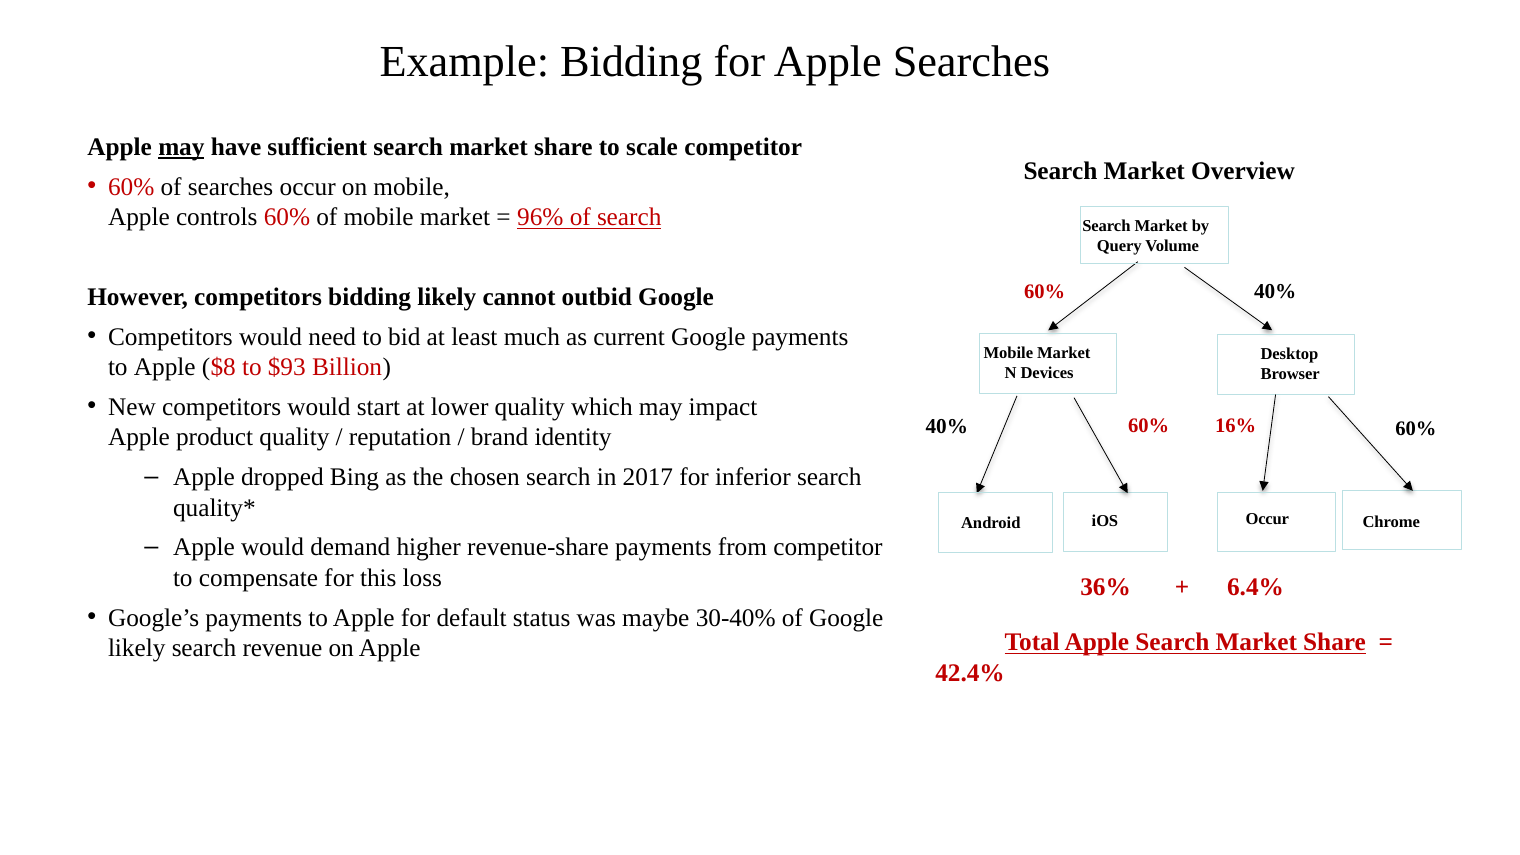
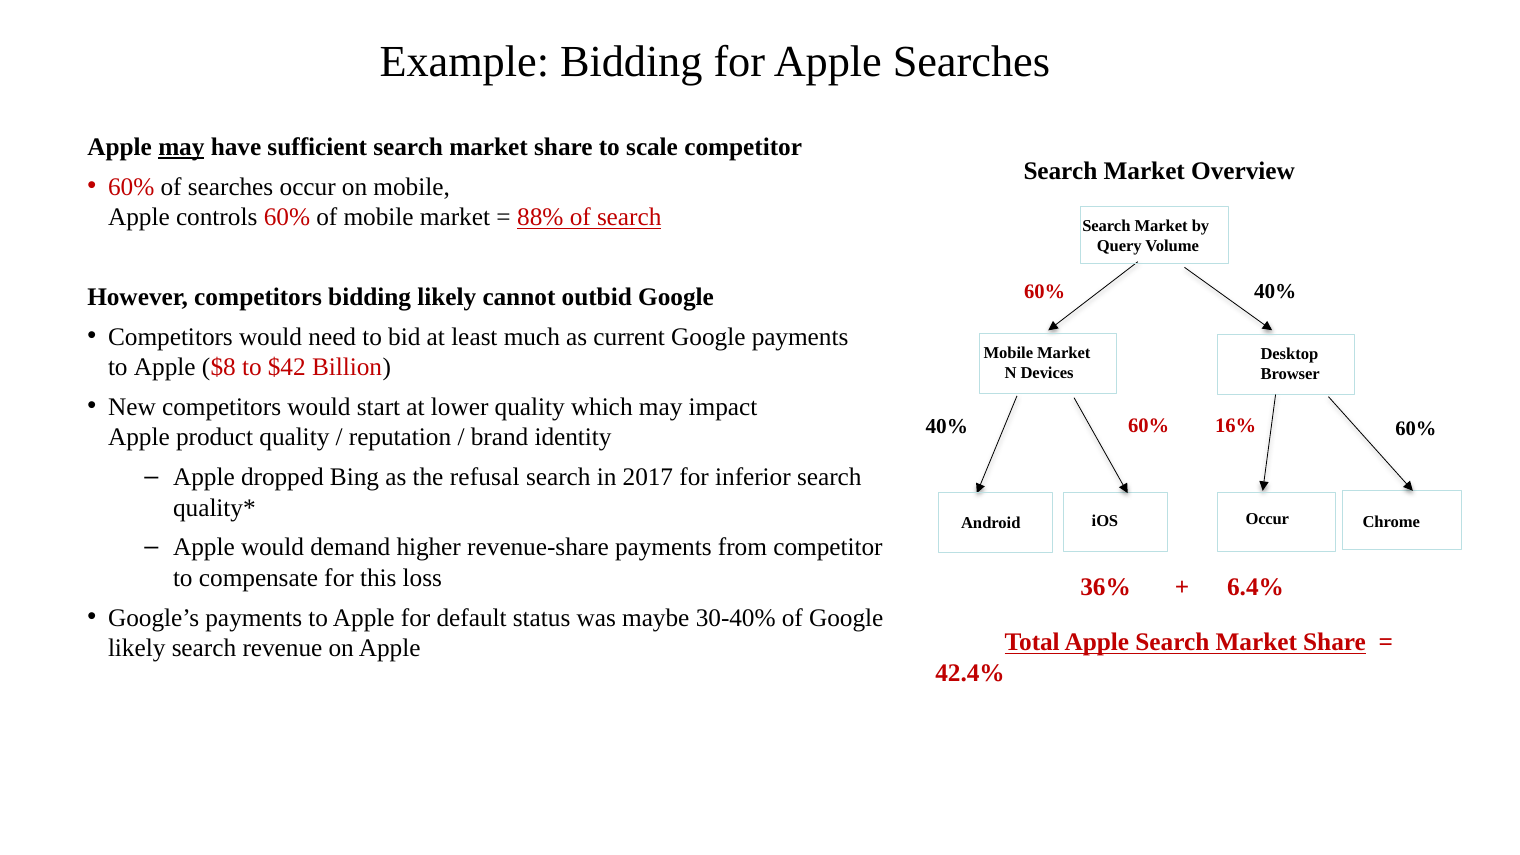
96%: 96% -> 88% (540, 217)
$93: $93 -> $42 (287, 367)
chosen: chosen -> refusal (485, 477)
